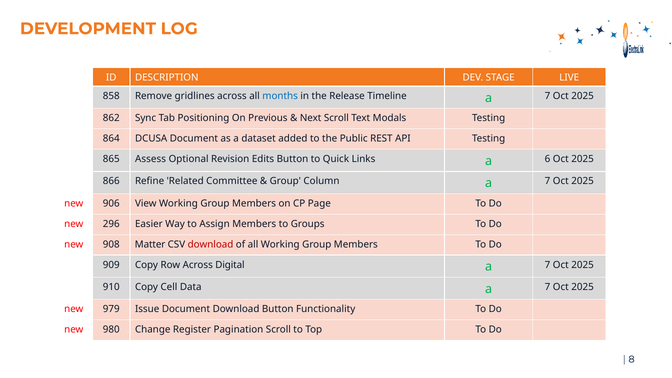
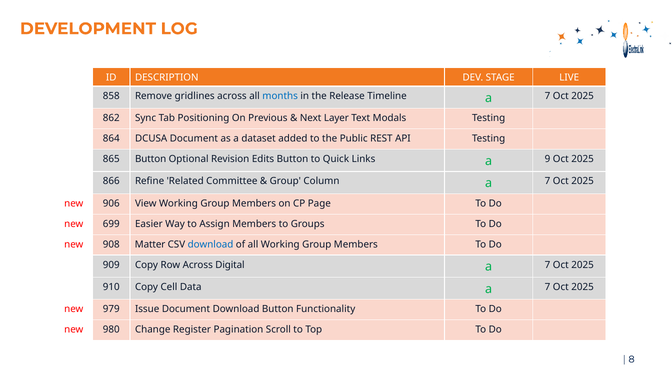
Next Scroll: Scroll -> Layer (336, 118)
865 Assess: Assess -> Button (151, 159)
6: 6 -> 9 (548, 159)
296: 296 -> 699 (111, 224)
download colour: red -> blue (211, 244)
